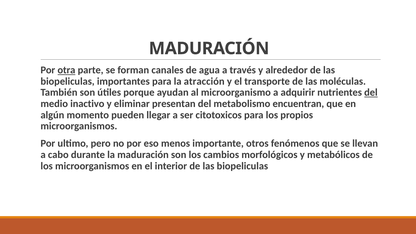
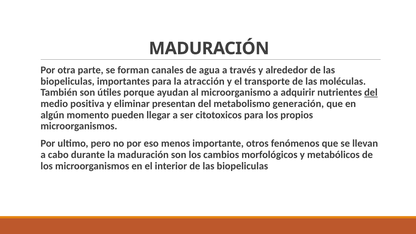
otra underline: present -> none (66, 70)
inactivo: inactivo -> positiva (87, 104)
encuentran: encuentran -> generación (298, 104)
